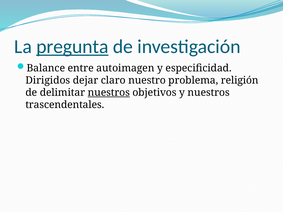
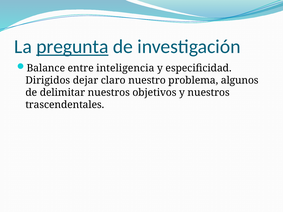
autoimagen: autoimagen -> inteligencia (125, 68)
religión: religión -> algunos (240, 80)
nuestros underline: present -> none (109, 93)
